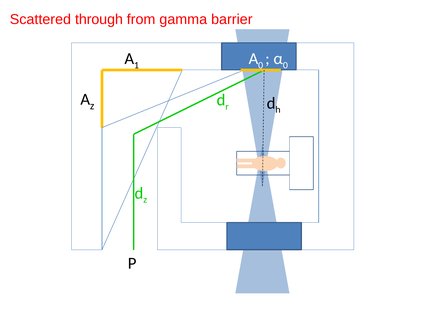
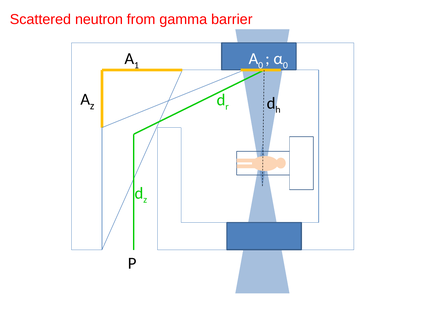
through: through -> neutron (99, 19)
